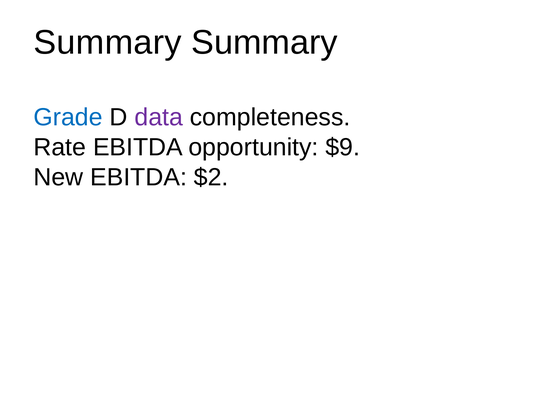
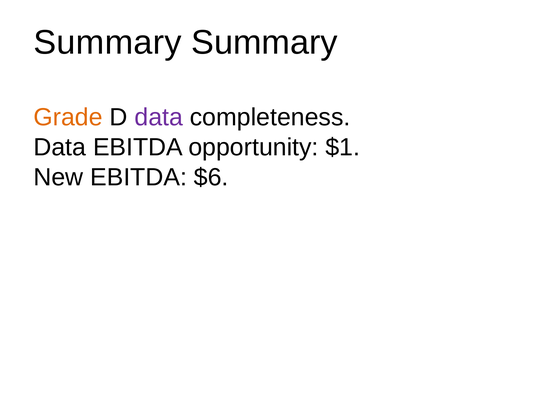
Grade colour: blue -> orange (68, 117)
Rate: Rate -> Data (60, 147)
$9: $9 -> $1 (343, 147)
$2: $2 -> $6 (211, 177)
